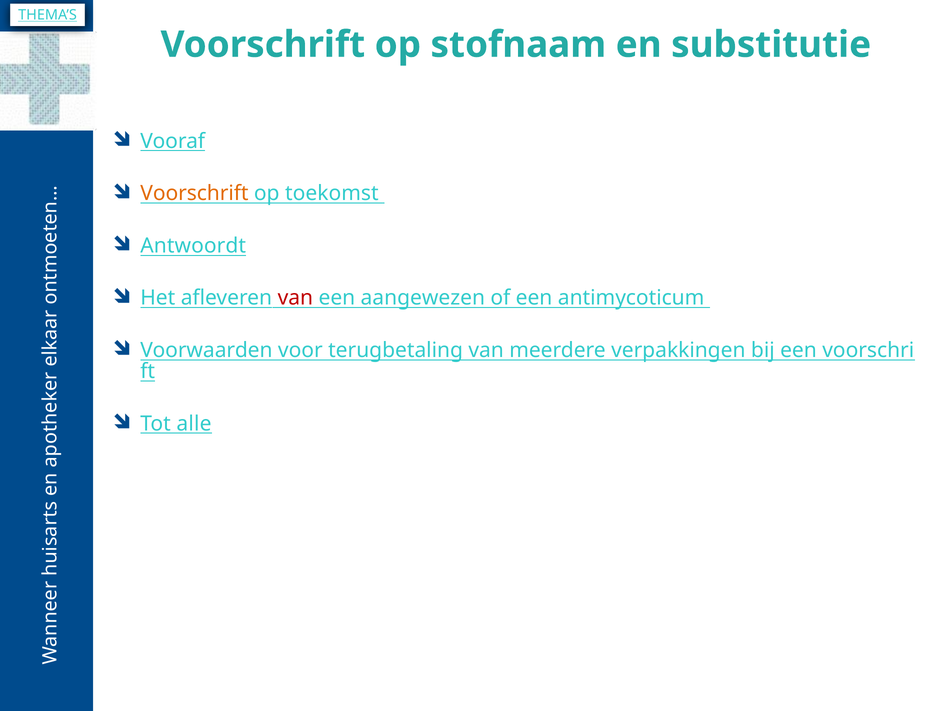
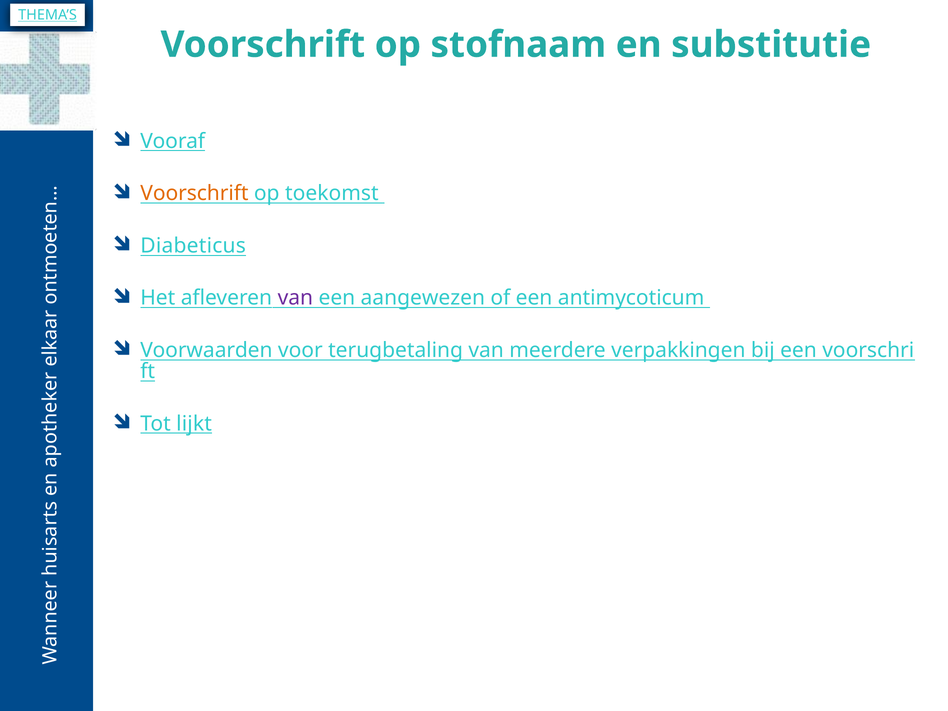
Antwoordt: Antwoordt -> Diabeticus (193, 246)
van colour: red -> purple (295, 298)
alle: alle -> lijkt (194, 424)
